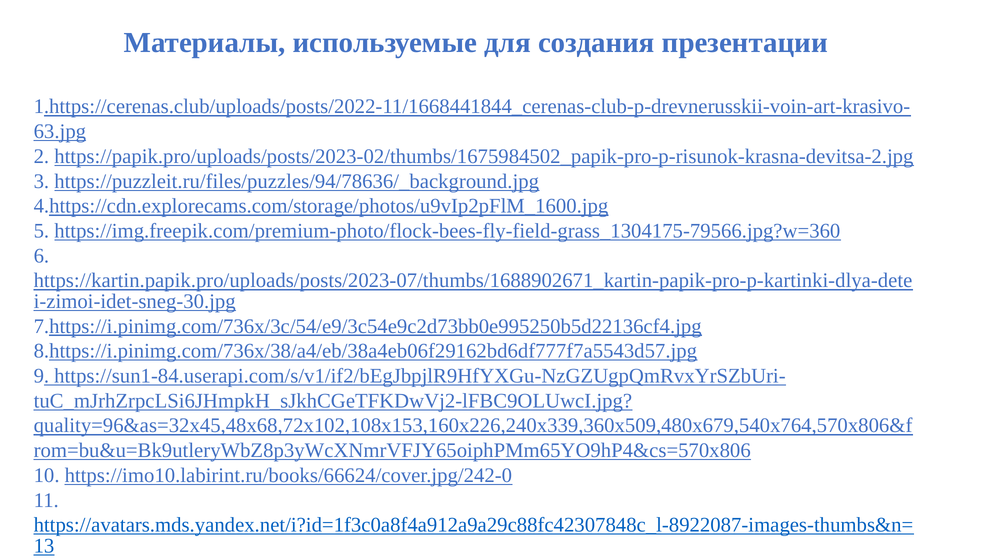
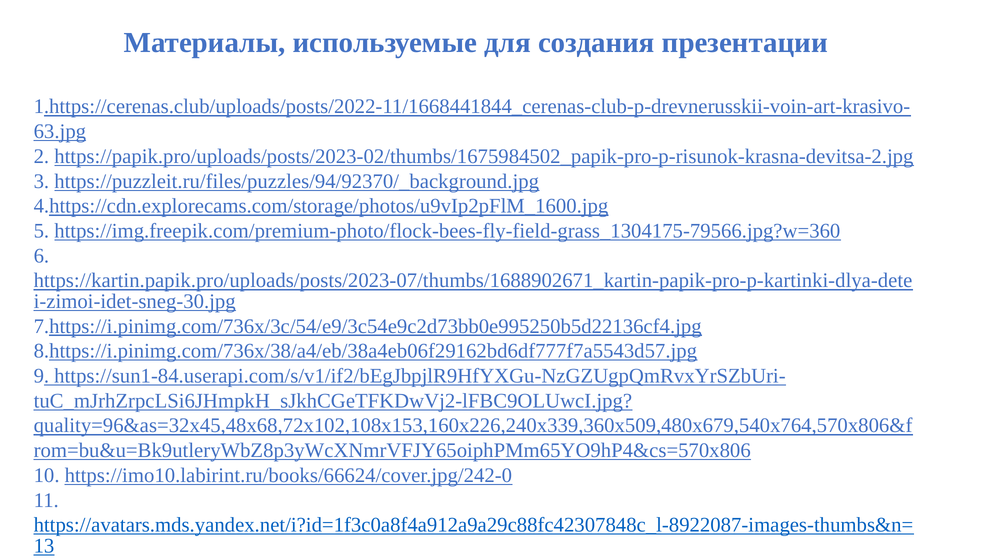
https://puzzleit.ru/files/puzzles/94/78636/_background.jpg: https://puzzleit.ru/files/puzzles/94/78636/_background.jpg -> https://puzzleit.ru/files/puzzles/94/92370/_background.jpg (297, 181)
